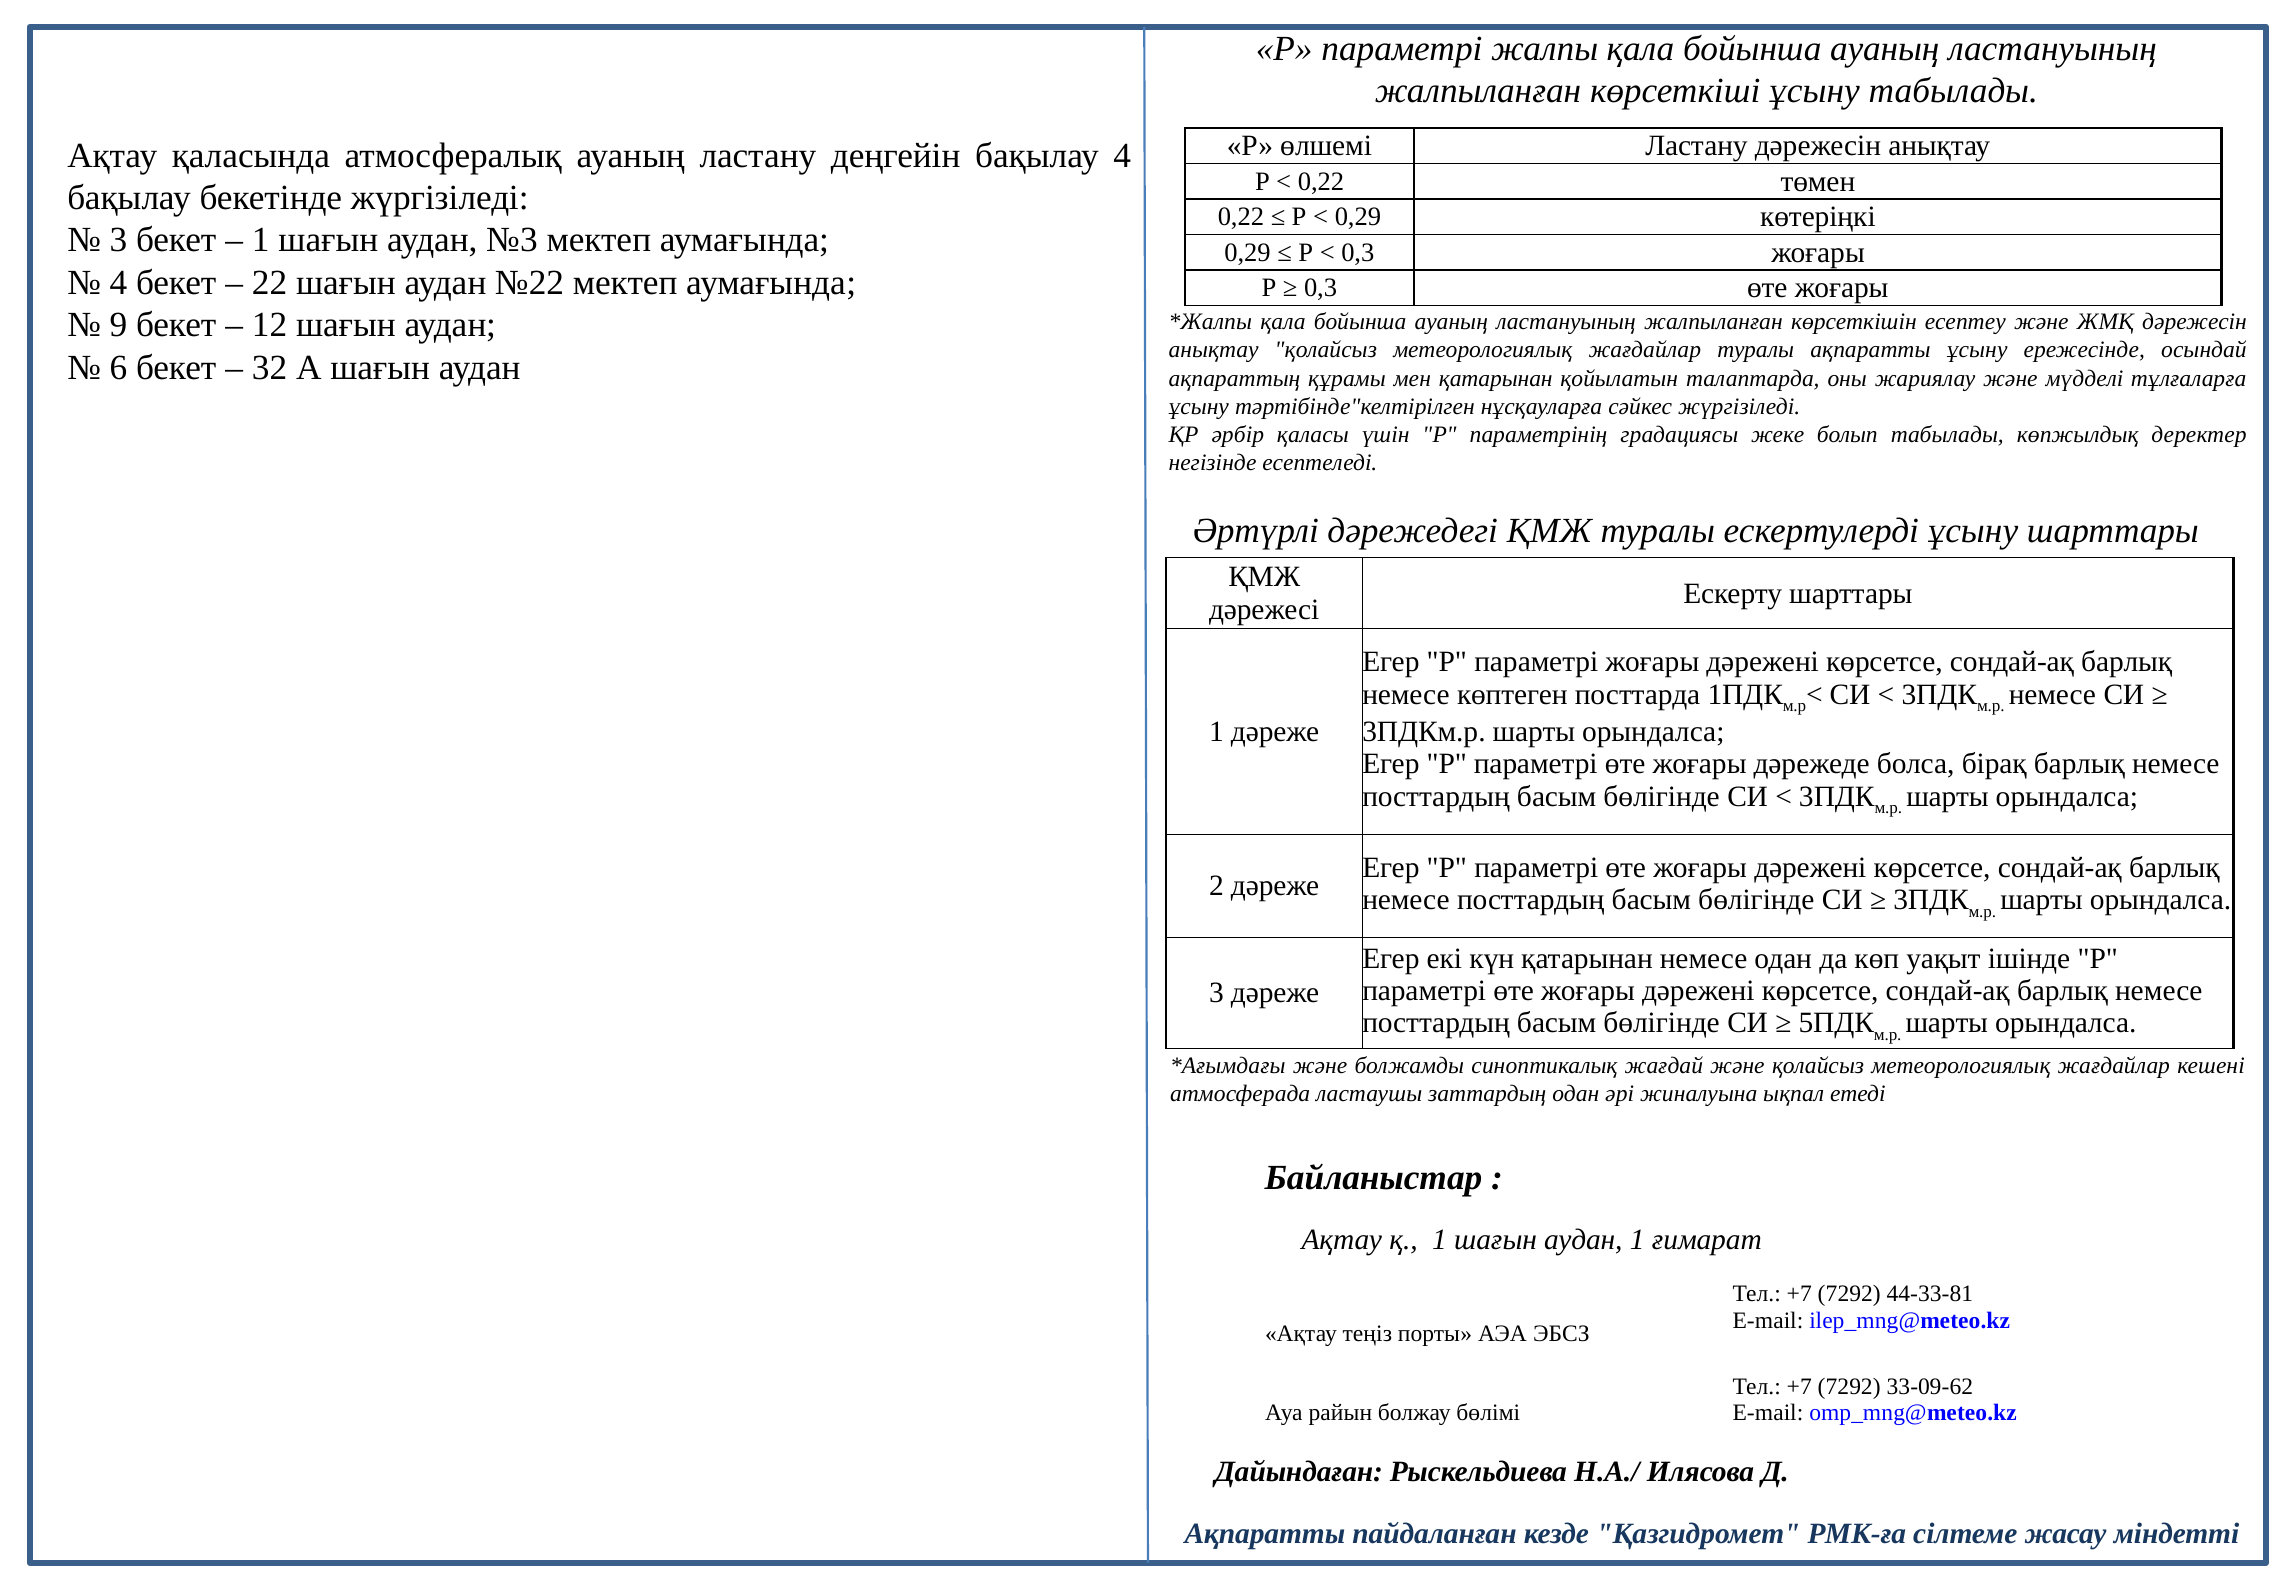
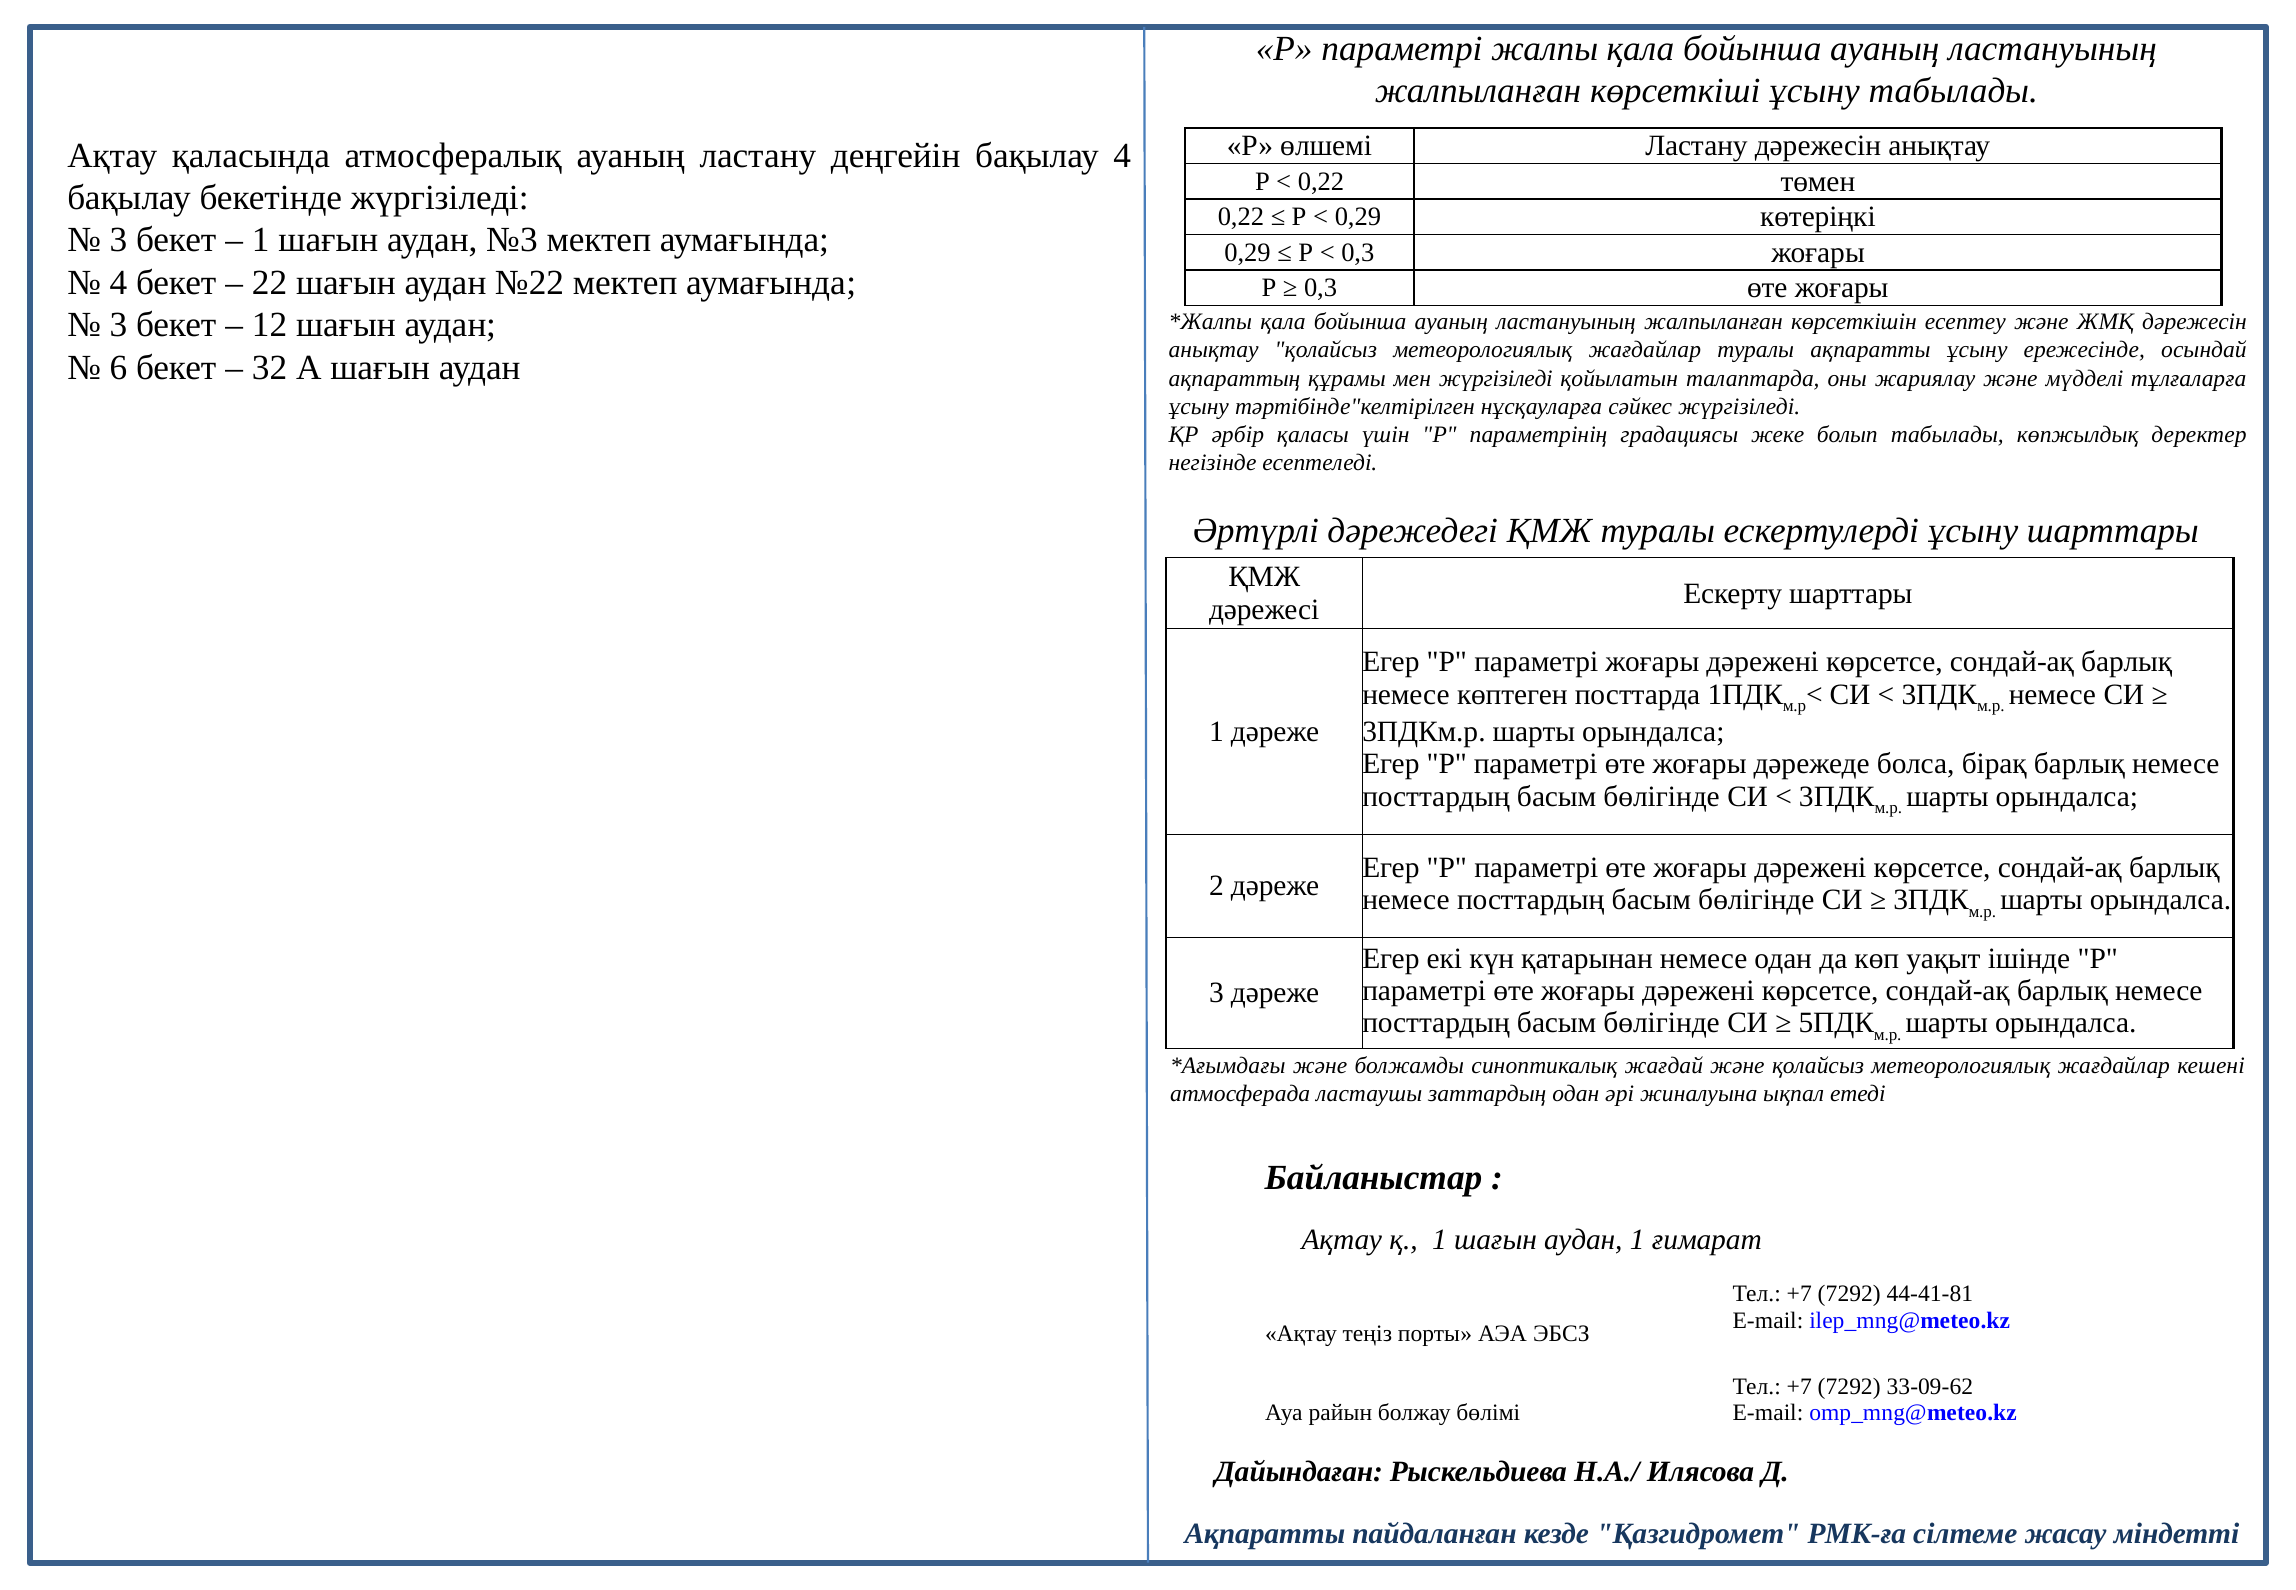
9: 9 -> 3 (118, 325)
мен қатарынан: қатарынан -> жүргізіледі (1496, 378)
44-33-81: 44-33-81 -> 44-41-81 (1930, 1294)
